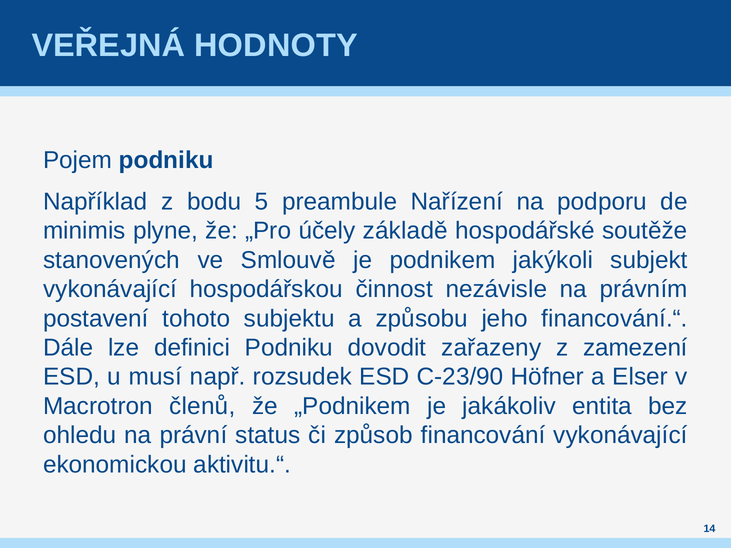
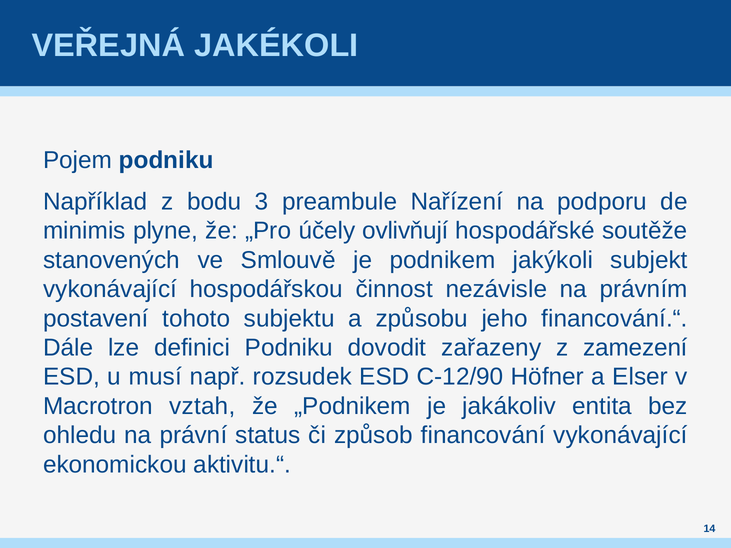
HODNOTY: HODNOTY -> JAKÉKOLI (276, 45)
5: 5 -> 3 (262, 202)
základě: základě -> ovlivňují (405, 231)
C-23/90: C-23/90 -> C-12/90 (460, 377)
členů: členů -> vztah (202, 406)
